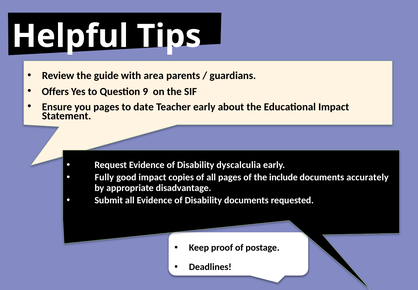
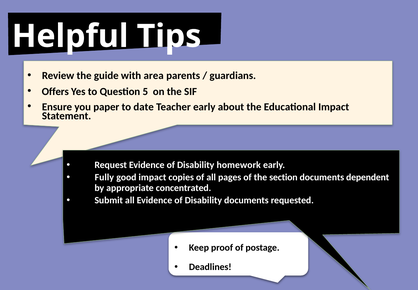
9: 9 -> 5 (145, 91)
you pages: pages -> paper (106, 107)
dyscalculia: dyscalculia -> homework (239, 165)
include: include -> section (283, 177)
accurately: accurately -> dependent (368, 177)
disadvantage: disadvantage -> concentrated (183, 187)
